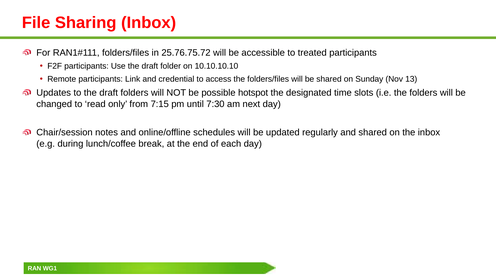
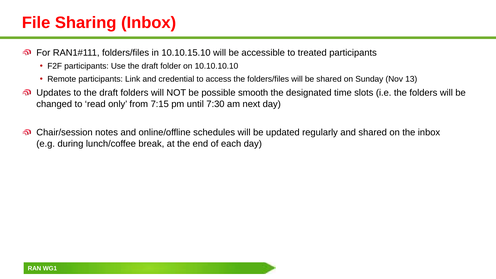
25.76.75.72: 25.76.75.72 -> 10.10.15.10 (186, 53)
hotspot: hotspot -> smooth (253, 93)
